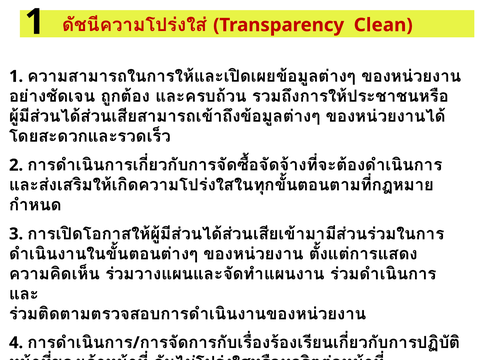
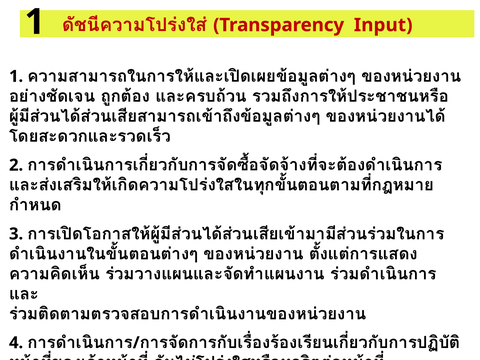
Clean: Clean -> Input (383, 25)
